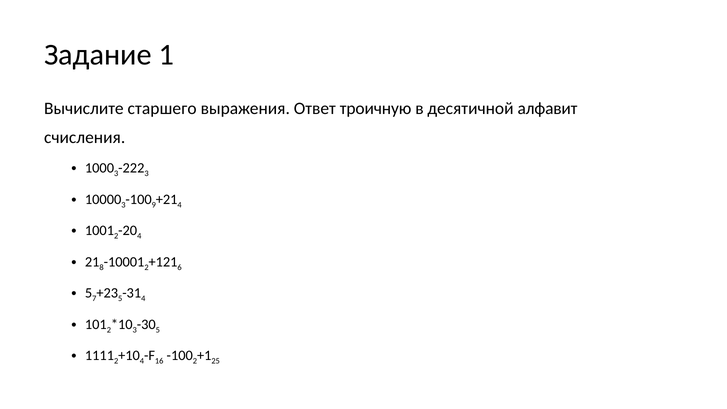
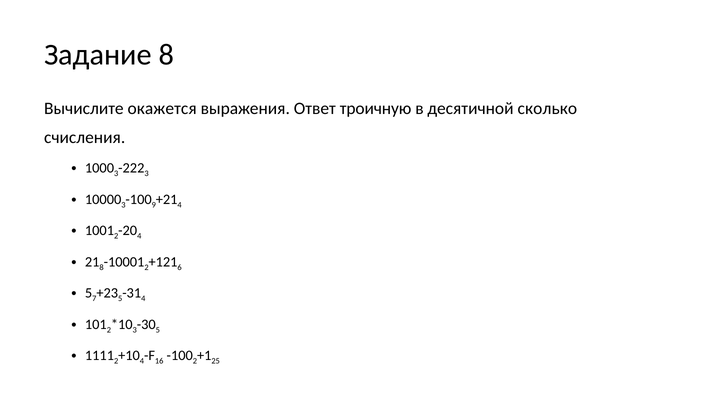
Задание 1: 1 -> 8 (166, 55)
старшего: старшего -> окажется (162, 108)
алфавит: алфавит -> сколько (547, 108)
